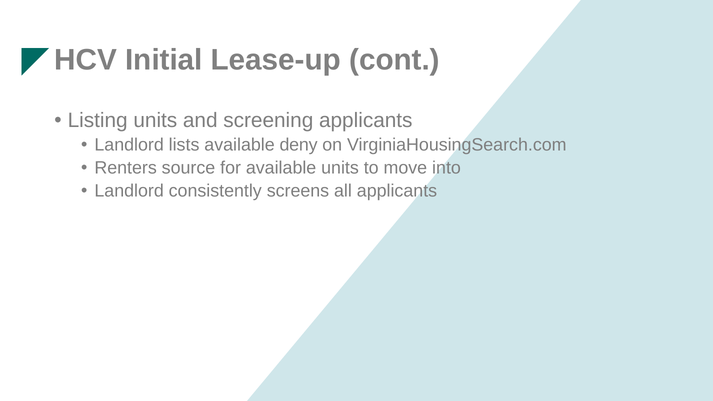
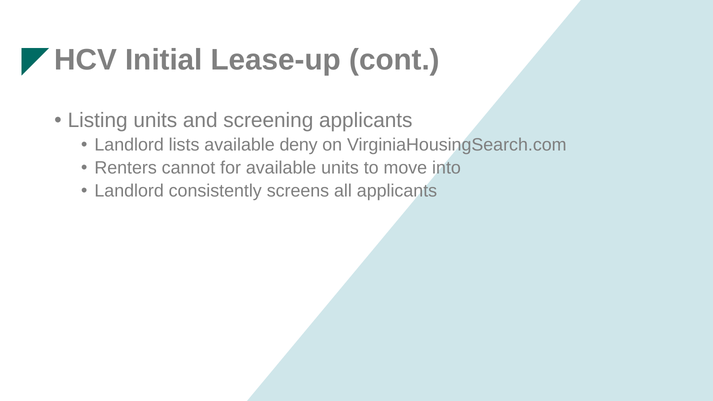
source: source -> cannot (188, 168)
